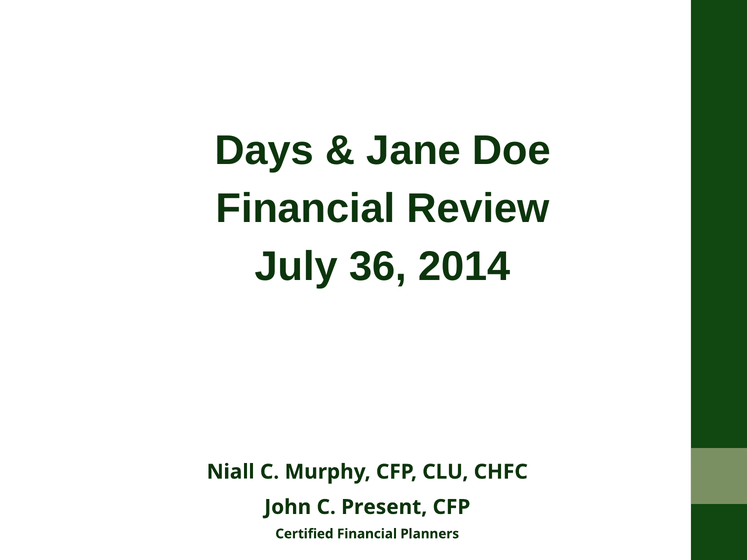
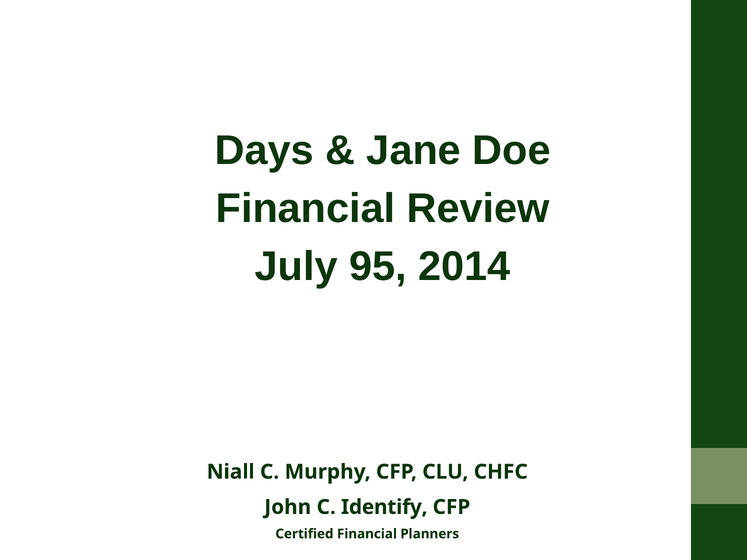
36: 36 -> 95 (378, 267)
Present: Present -> Identify (384, 507)
